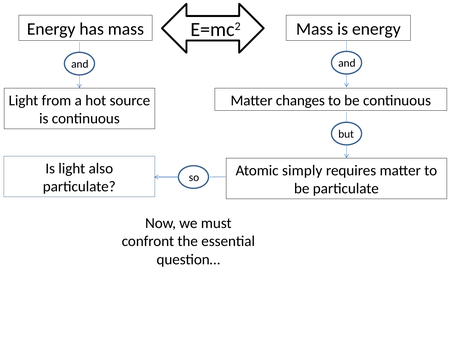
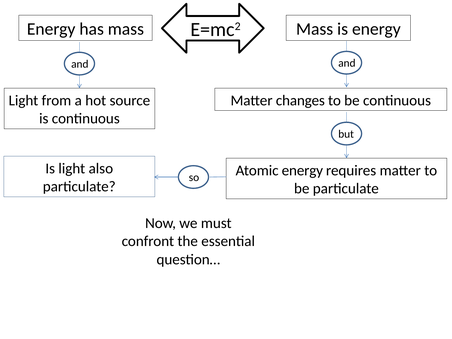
Atomic simply: simply -> energy (302, 171)
